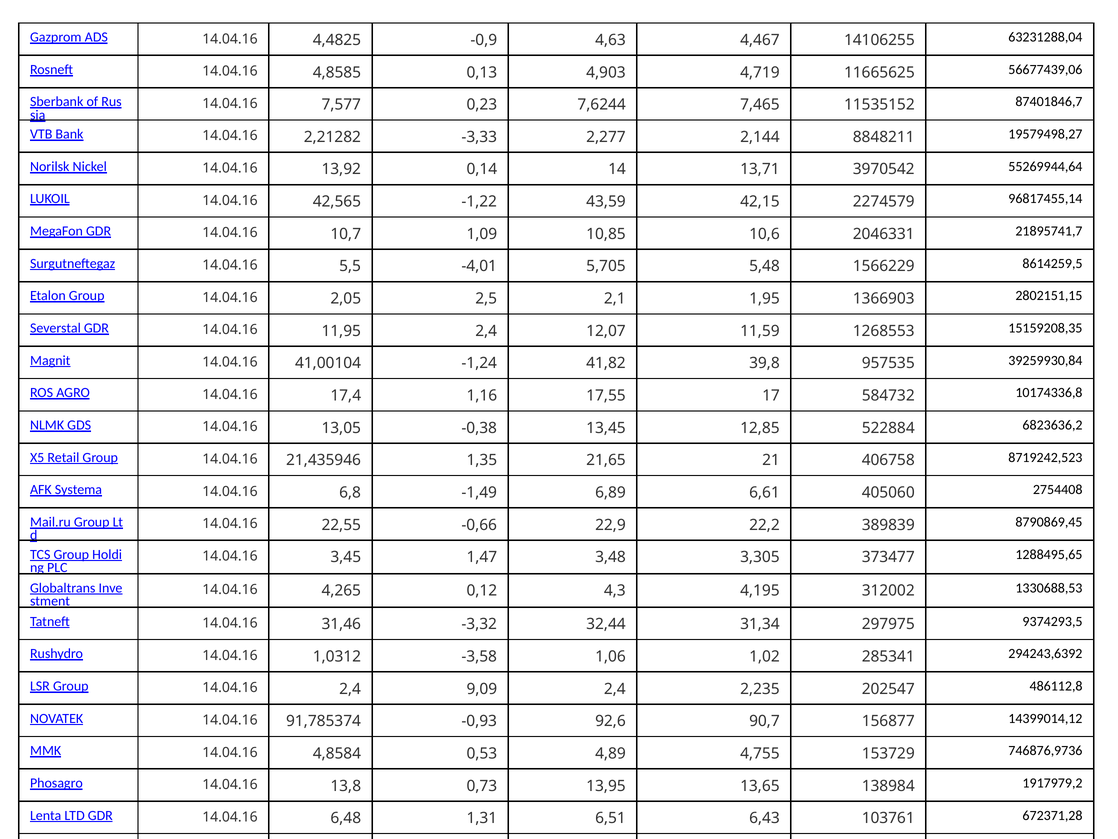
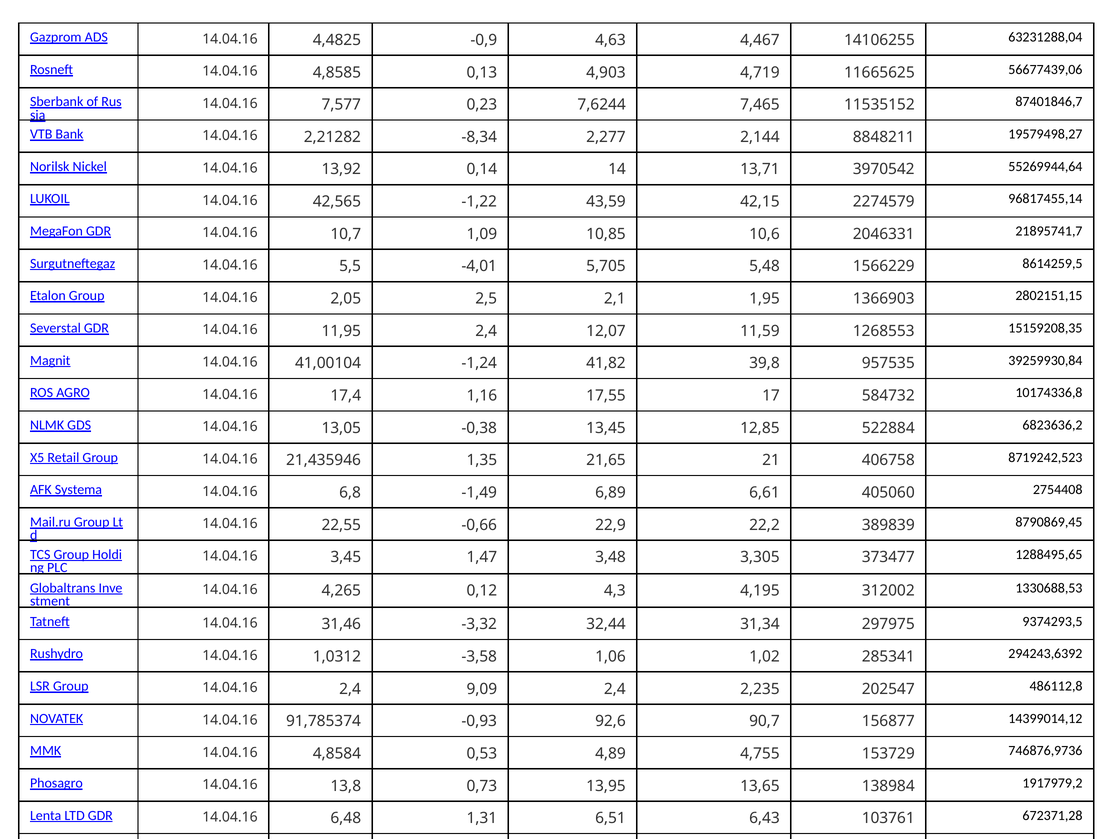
-3,33: -3,33 -> -8,34 (479, 137)
